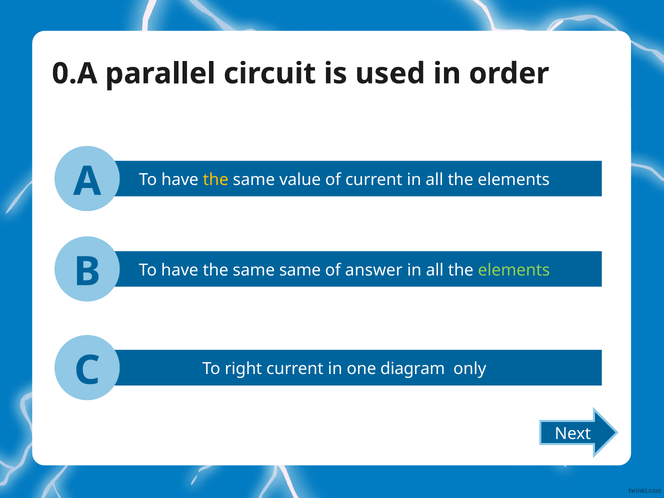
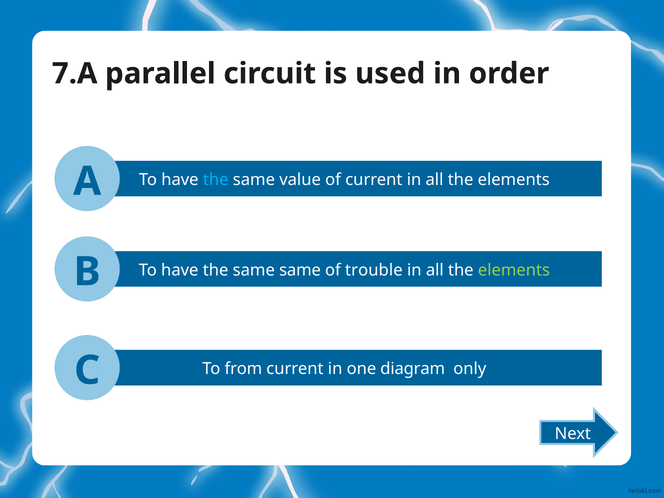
0.A: 0.A -> 7.A (75, 74)
the colour: yellow -> light blue (216, 180)
answer: answer -> trouble (374, 270)
right: right -> from (243, 369)
